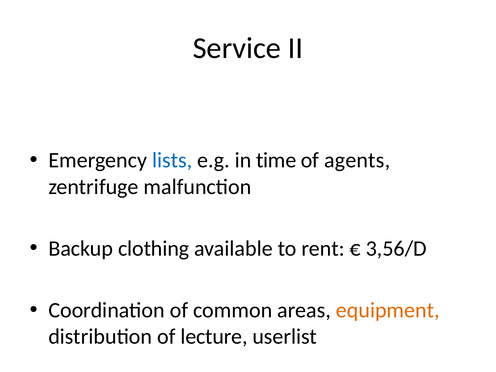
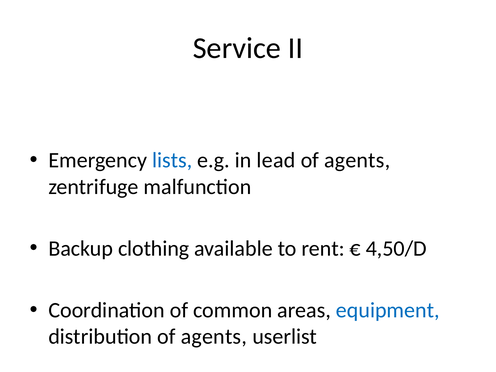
time: time -> lead (276, 160)
3,56/D: 3,56/D -> 4,50/D (396, 248)
equipment colour: orange -> blue (388, 310)
distribution of lecture: lecture -> agents (214, 337)
